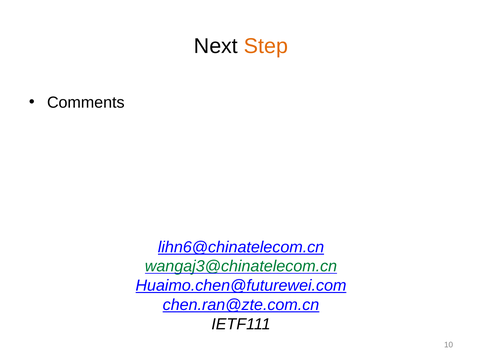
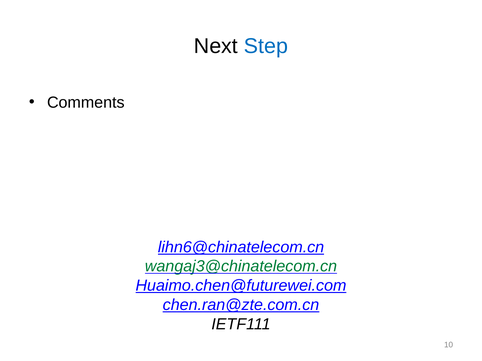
Step colour: orange -> blue (266, 46)
